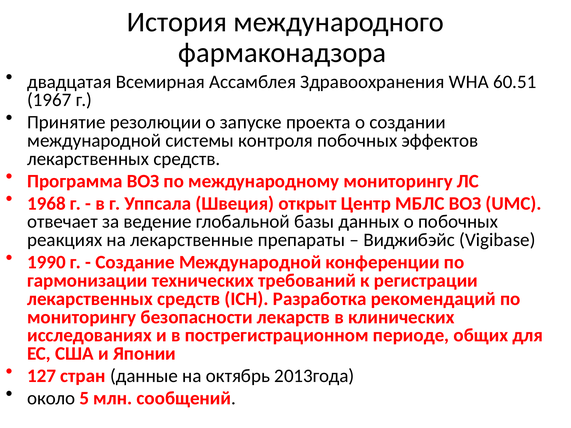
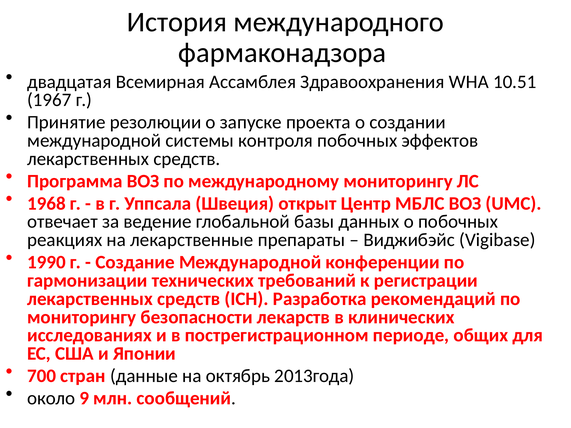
60.51: 60.51 -> 10.51 (515, 82)
127: 127 -> 700 (42, 376)
5: 5 -> 9 (84, 398)
